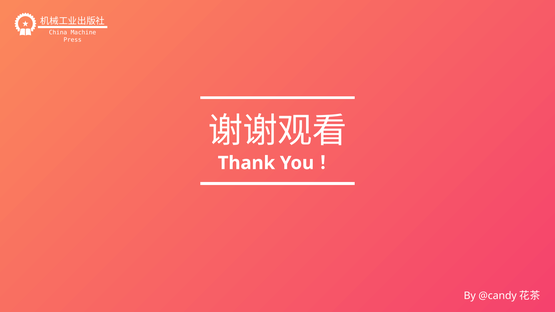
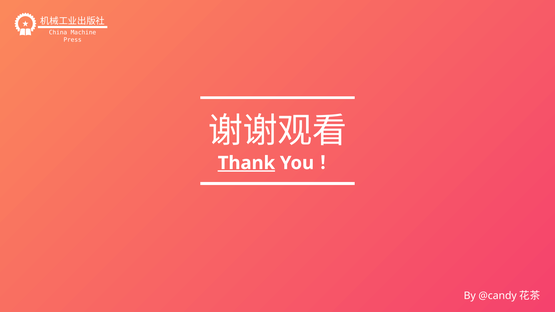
Thank underline: none -> present (246, 163)
